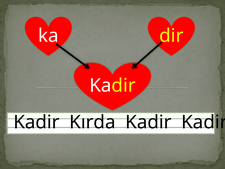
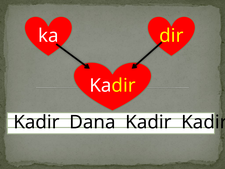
Kırda: Kırda -> Dana (92, 122)
